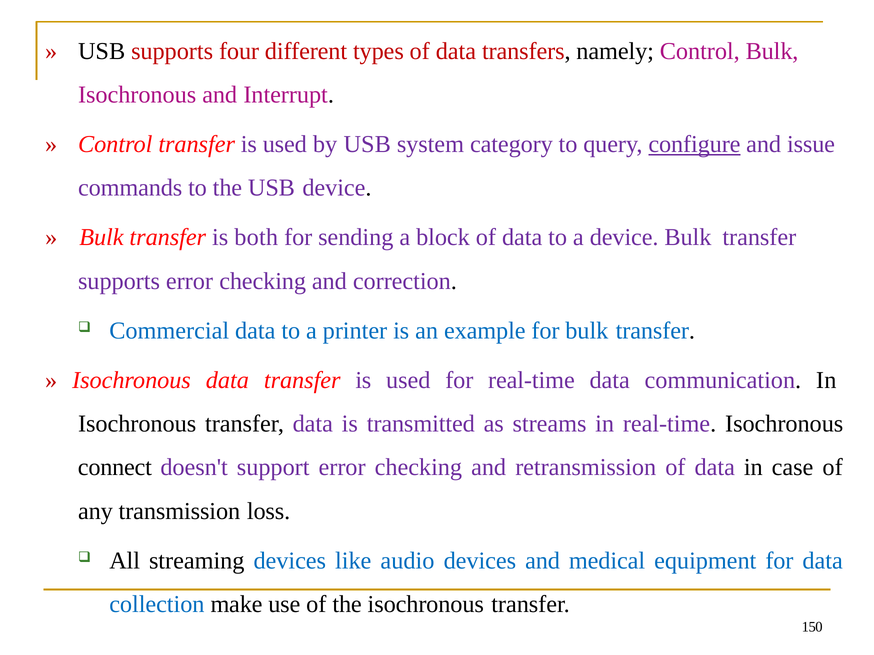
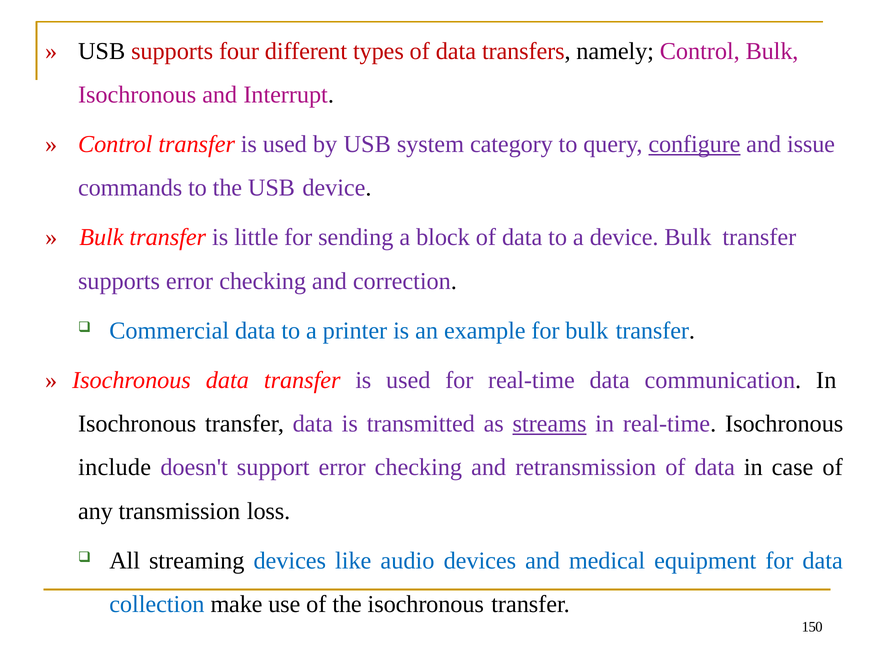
both: both -> little (256, 238)
streams underline: none -> present (550, 424)
connect: connect -> include (115, 468)
